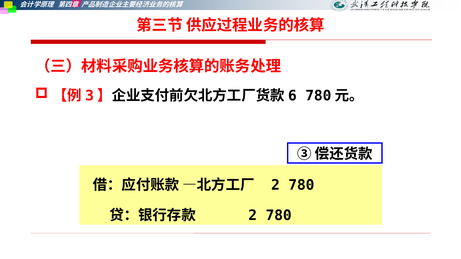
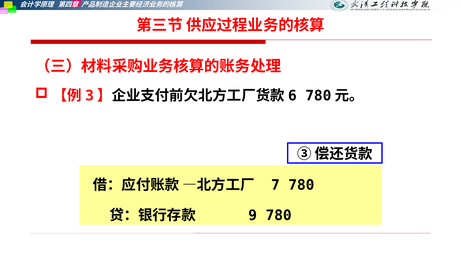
2: 2 -> 7 (275, 185)
2: 2 -> 9 (253, 216)
